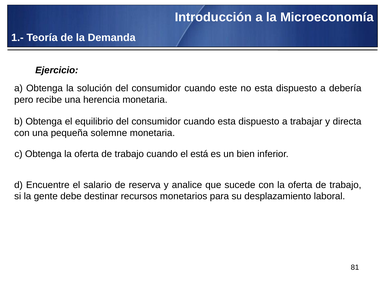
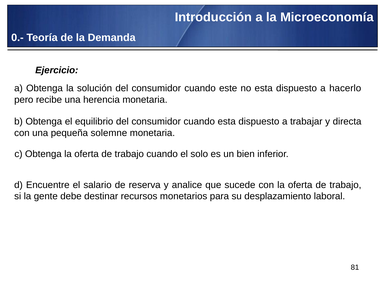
1.-: 1.- -> 0.- (17, 38)
debería: debería -> hacerlo (345, 88)
está: está -> solo (199, 154)
